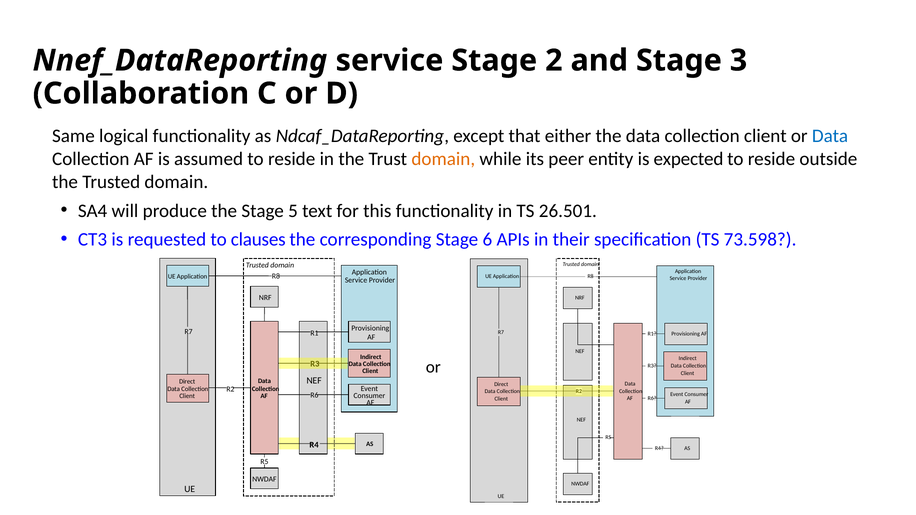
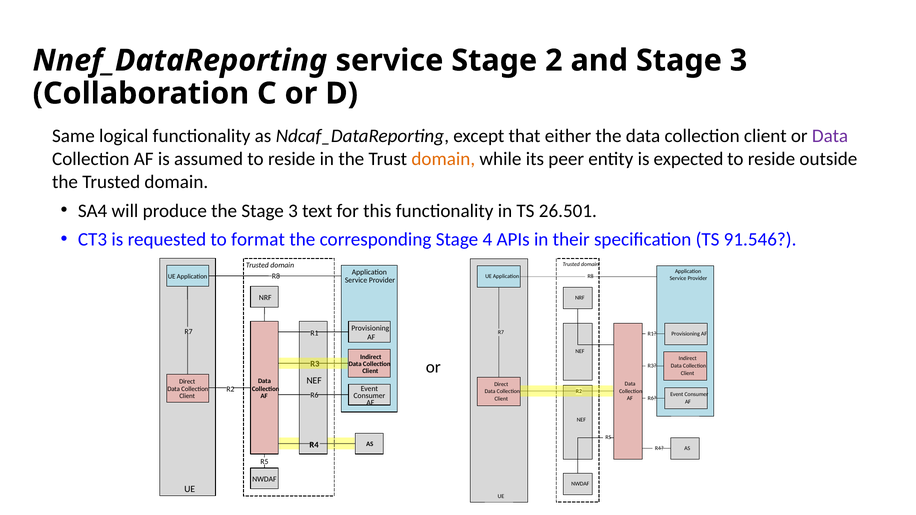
Data colour: blue -> purple (830, 136)
the Stage 5: 5 -> 3 (293, 211)
clauses: clauses -> format (258, 239)
6: 6 -> 4 (487, 239)
73.598: 73.598 -> 91.546 (760, 239)
